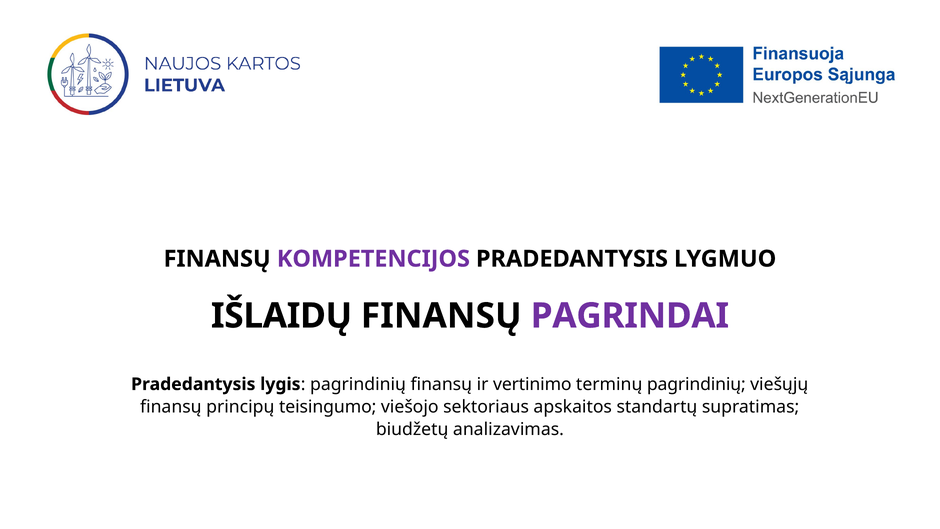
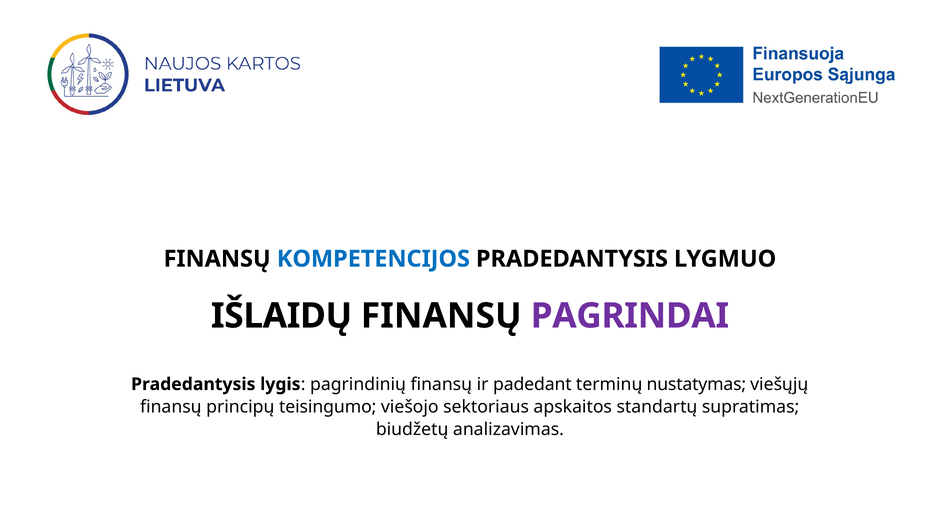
KOMPETENCIJOS colour: purple -> blue (373, 259)
vertinimo: vertinimo -> padedant (532, 384)
terminų pagrindinių: pagrindinių -> nustatymas (696, 384)
